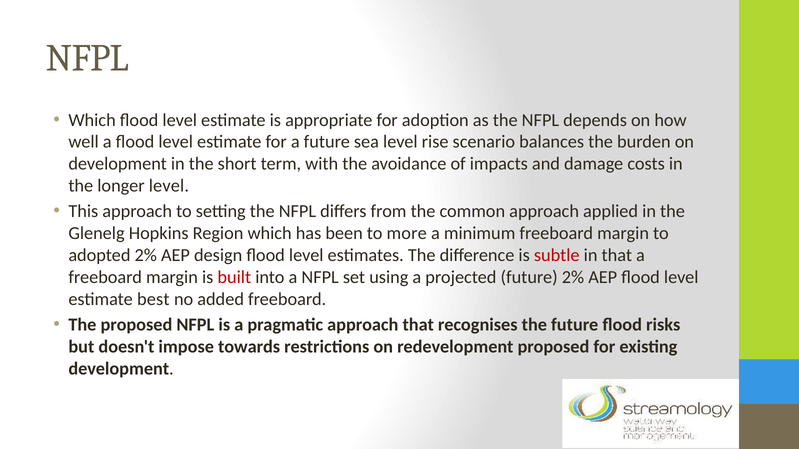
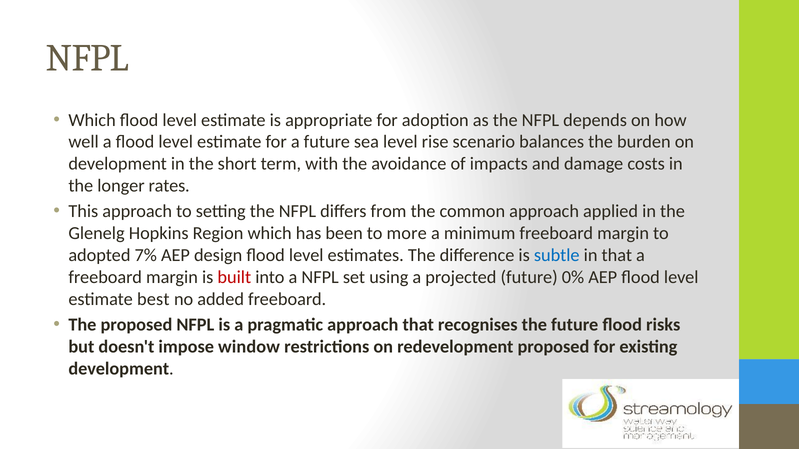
longer level: level -> rates (169, 186)
adopted 2%: 2% -> 7% (146, 256)
subtle colour: red -> blue (557, 256)
future 2%: 2% -> 0% (573, 278)
towards: towards -> window (249, 347)
